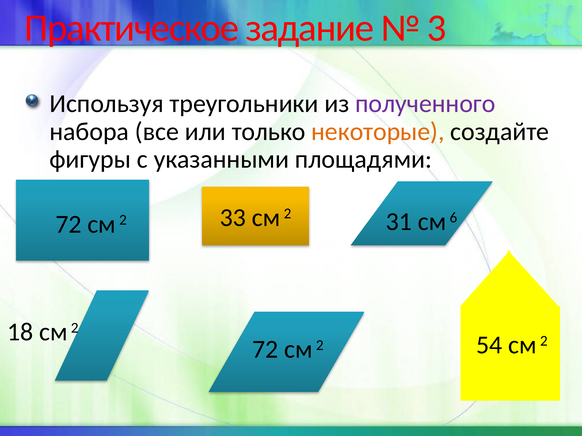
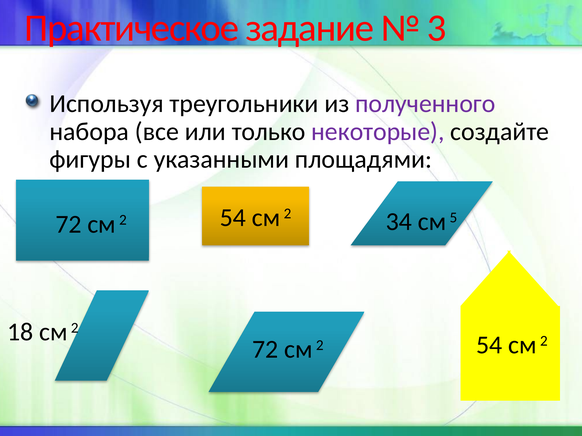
некоторые colour: orange -> purple (378, 132)
33: 33 -> 54 (233, 218)
31: 31 -> 34 (399, 222)
6: 6 -> 5 (453, 218)
